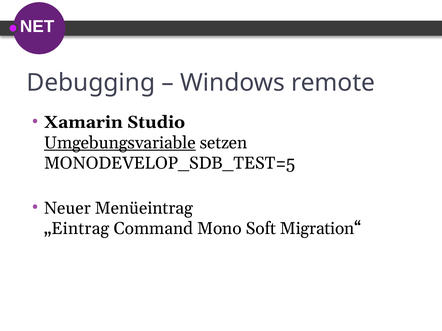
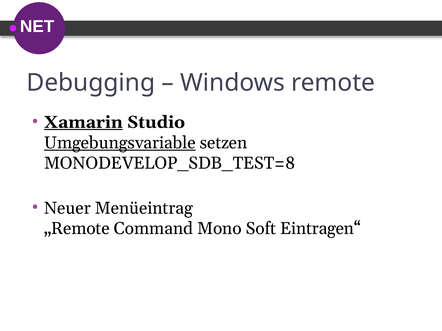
Xamarin underline: none -> present (83, 122)
MONODEVELOP_SDB_TEST=5: MONODEVELOP_SDB_TEST=5 -> MONODEVELOP_SDB_TEST=8 (170, 164)
„Eintrag: „Eintrag -> „Remote (77, 229)
Migration“: Migration“ -> Eintragen“ (321, 229)
